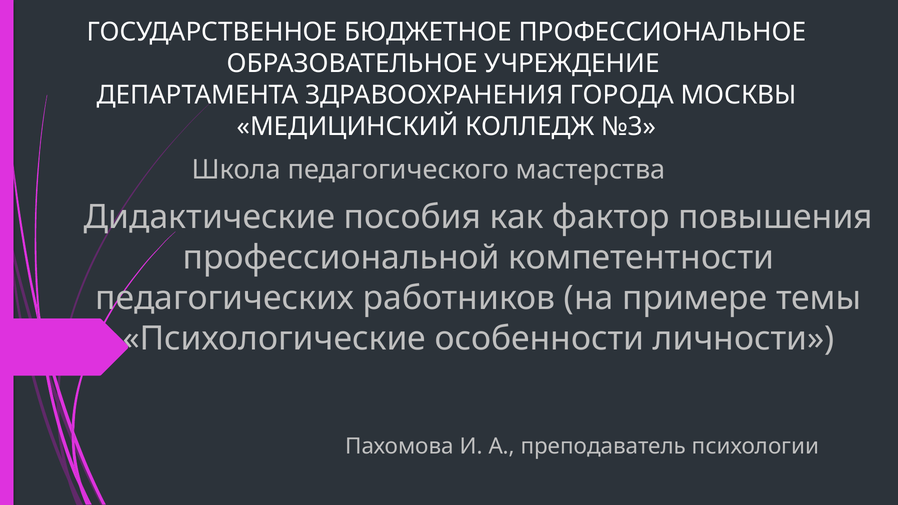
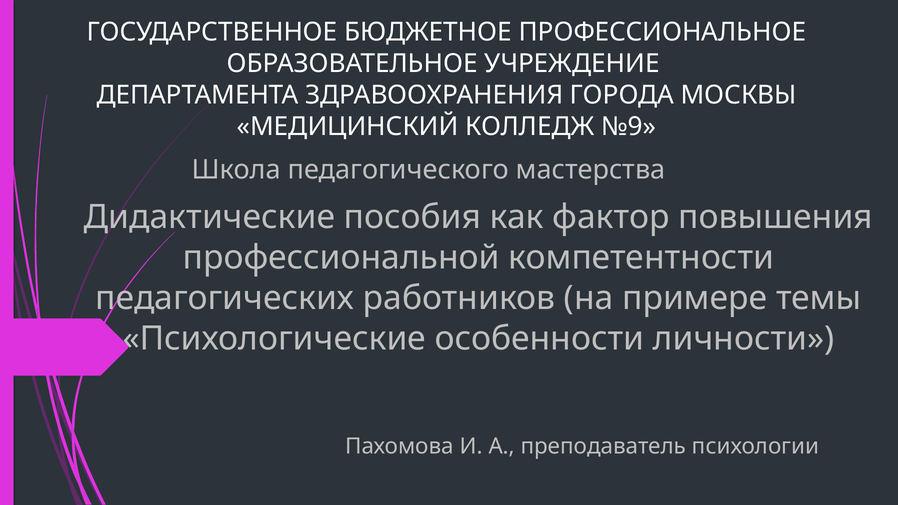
№3: №3 -> №9 (629, 127)
